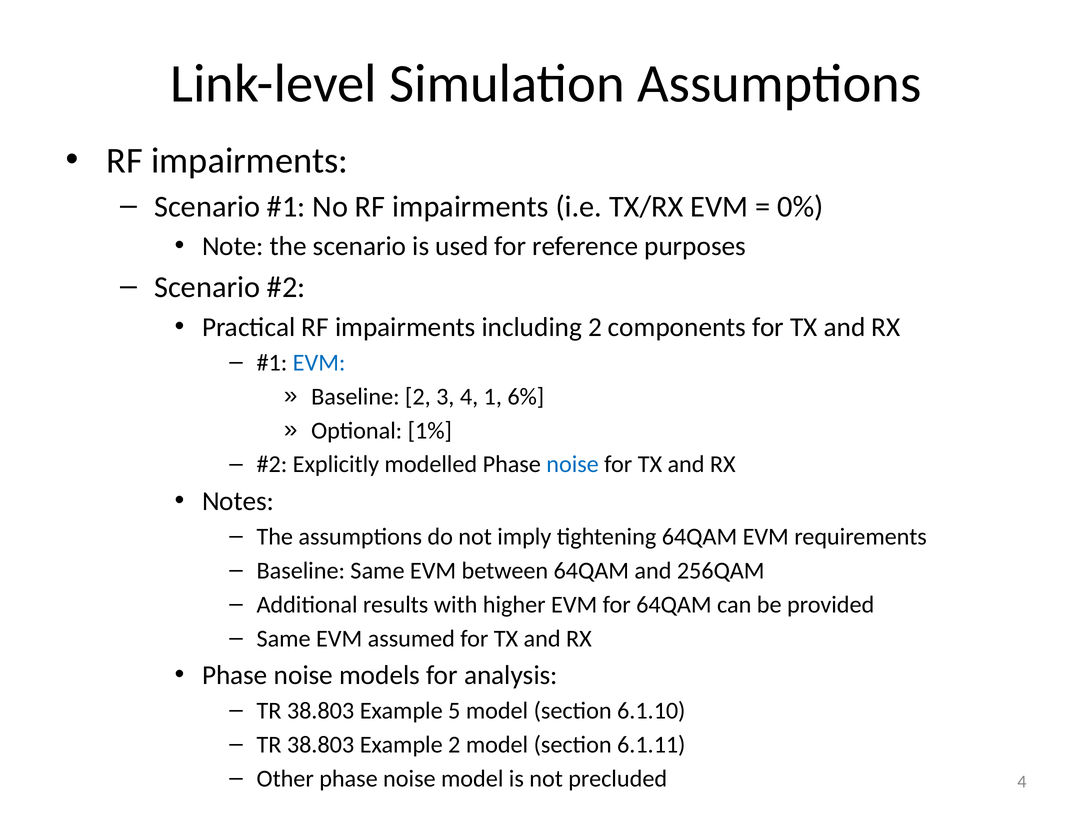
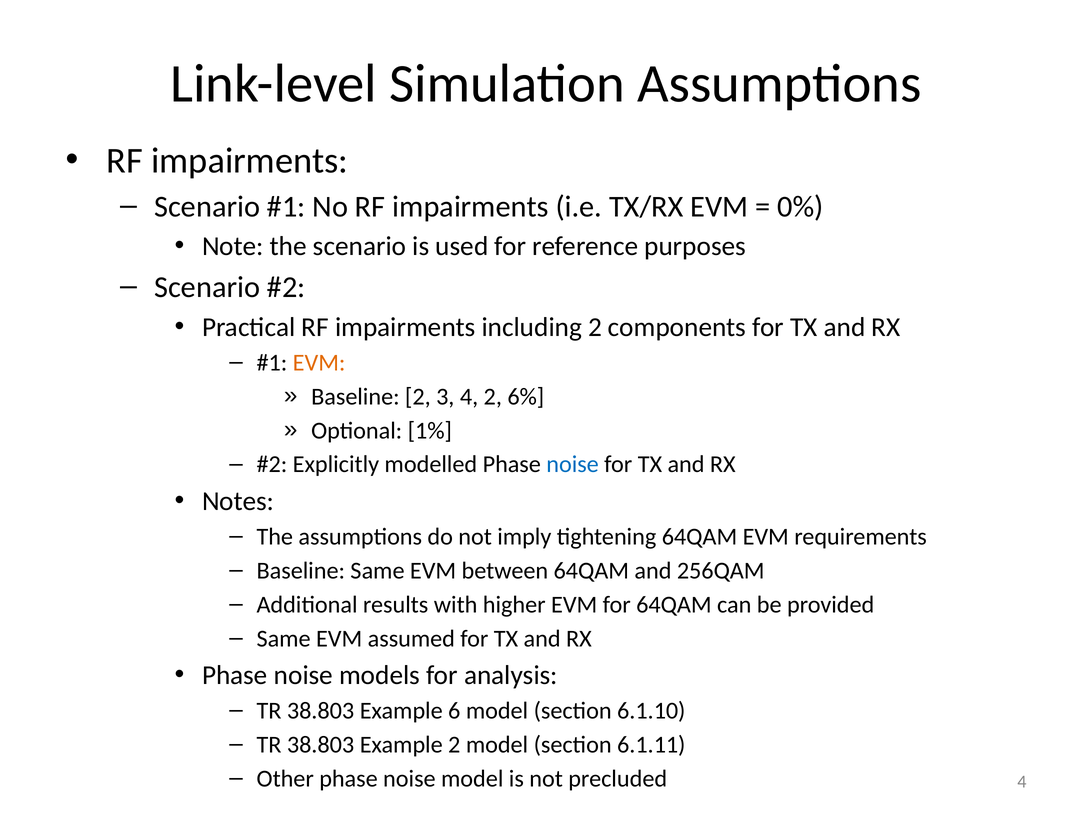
EVM colour: blue -> orange (319, 363)
4 1: 1 -> 2 (493, 397)
5: 5 -> 6 (454, 711)
